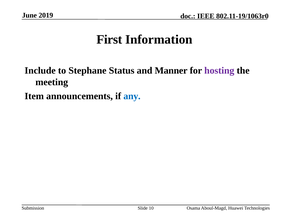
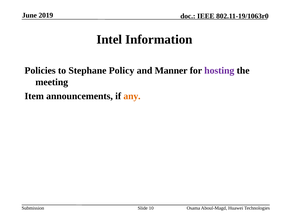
First: First -> Intel (109, 39)
Include: Include -> Policies (40, 71)
Status: Status -> Policy (122, 71)
any colour: blue -> orange (132, 96)
